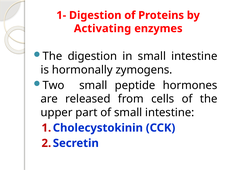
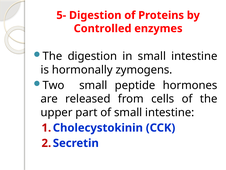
1-: 1- -> 5- (61, 15)
Activating: Activating -> Controlled (103, 28)
